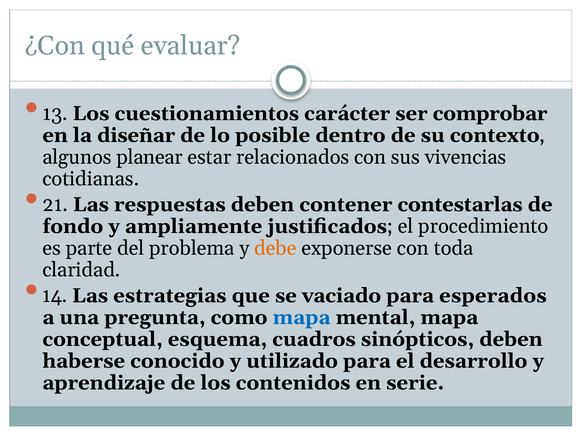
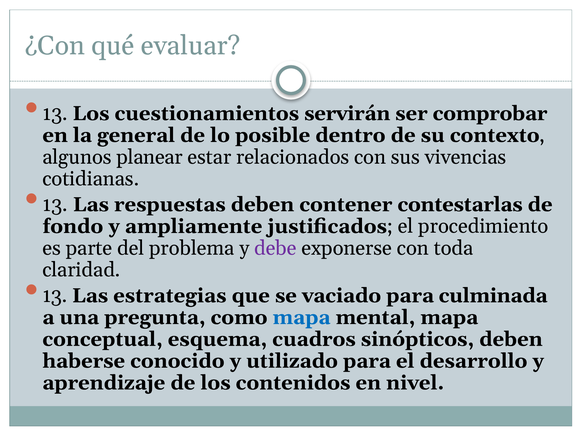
carácter: carácter -> servirán (347, 114)
diseñar: diseñar -> general (136, 135)
21: 21 -> 13 (55, 205)
debe colour: orange -> purple (275, 248)
14: 14 -> 13 (55, 296)
esperados: esperados -> culminada (493, 296)
serie: serie -> nivel (415, 383)
